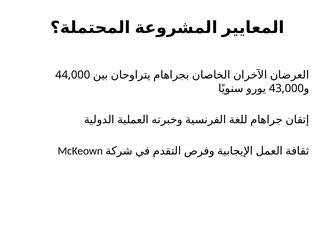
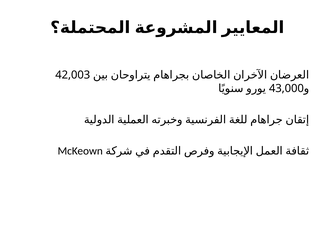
44,000: 44,000 -> 42,003 (73, 75)
